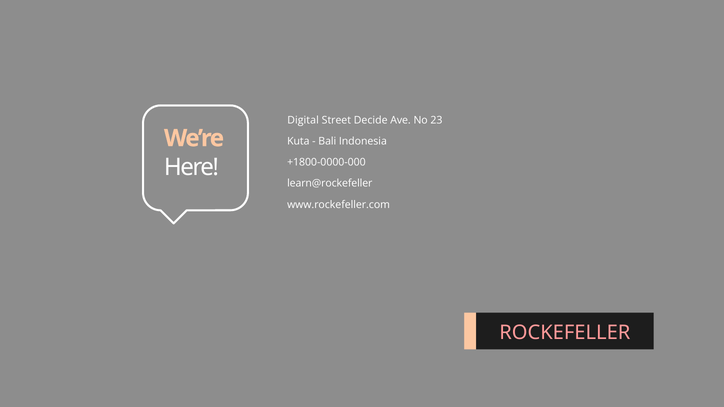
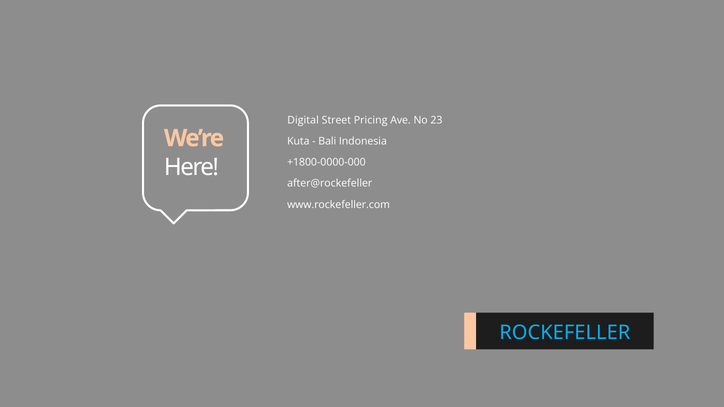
Decide: Decide -> Pricing (371, 120)
learn@rockefeller: learn@rockefeller -> after@rockefeller (330, 184)
ROCKEFELLER colour: pink -> light blue (565, 333)
